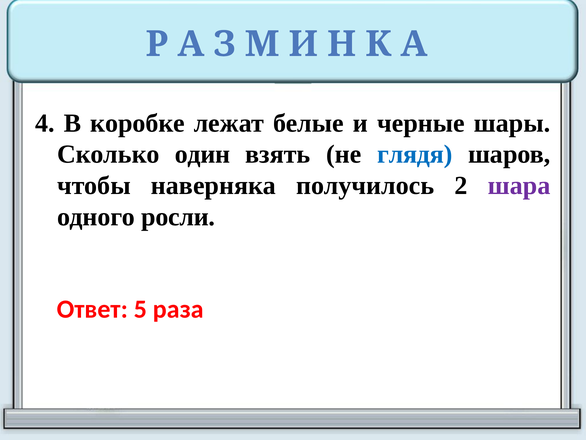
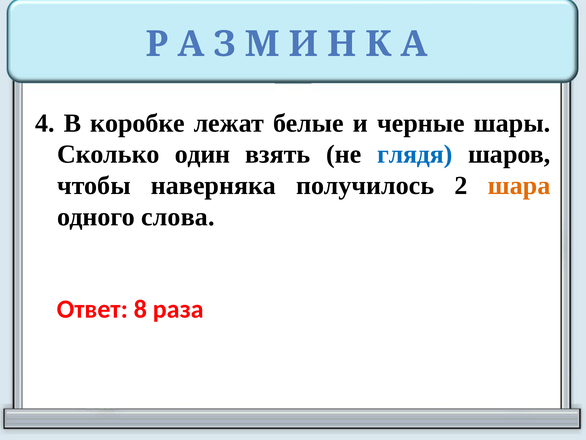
шара colour: purple -> orange (519, 185)
росли: росли -> слова (178, 217)
5: 5 -> 8 (140, 309)
